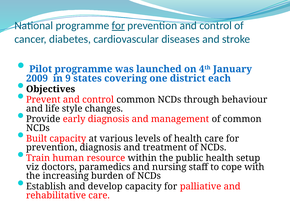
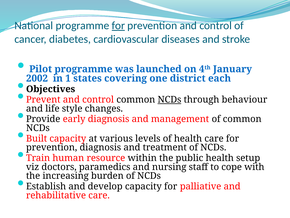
2009: 2009 -> 2002 (37, 78)
9: 9 -> 1 (68, 78)
NCDs underline: none -> present (169, 99)
